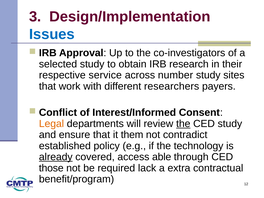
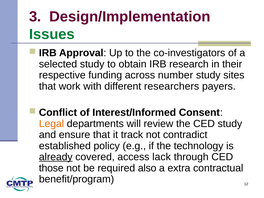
Issues colour: blue -> green (52, 34)
service: service -> funding (105, 75)
the underline: present -> none (183, 124)
them: them -> track (132, 135)
able: able -> lack (162, 157)
lack: lack -> also (147, 168)
